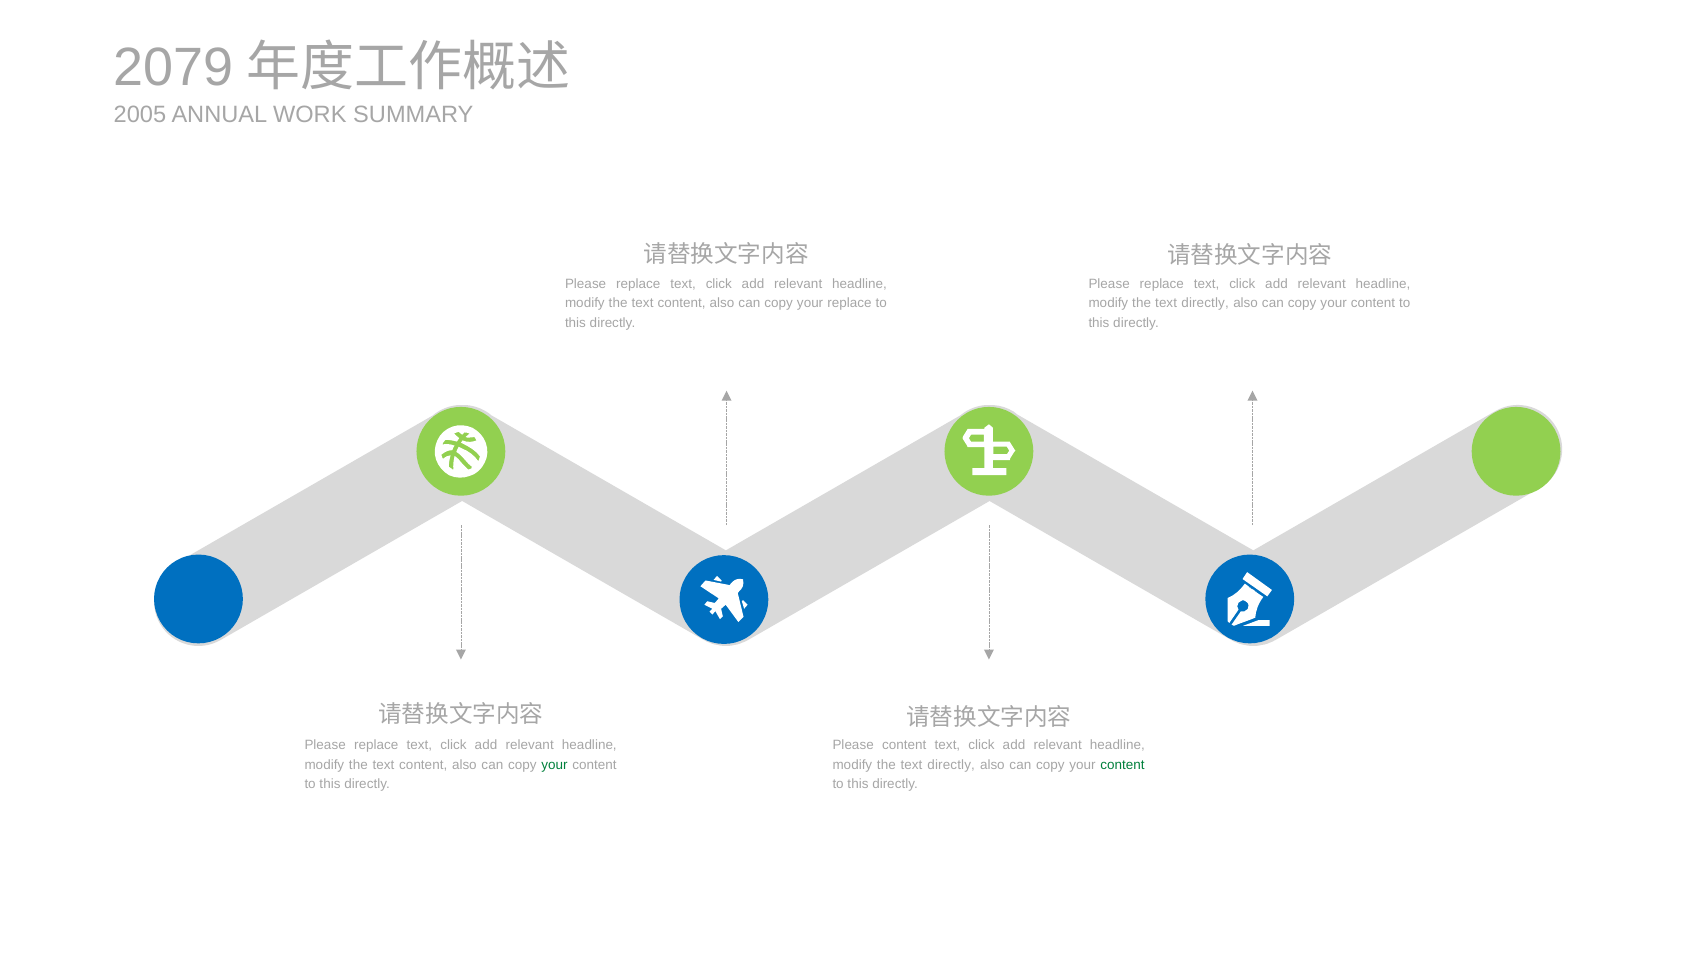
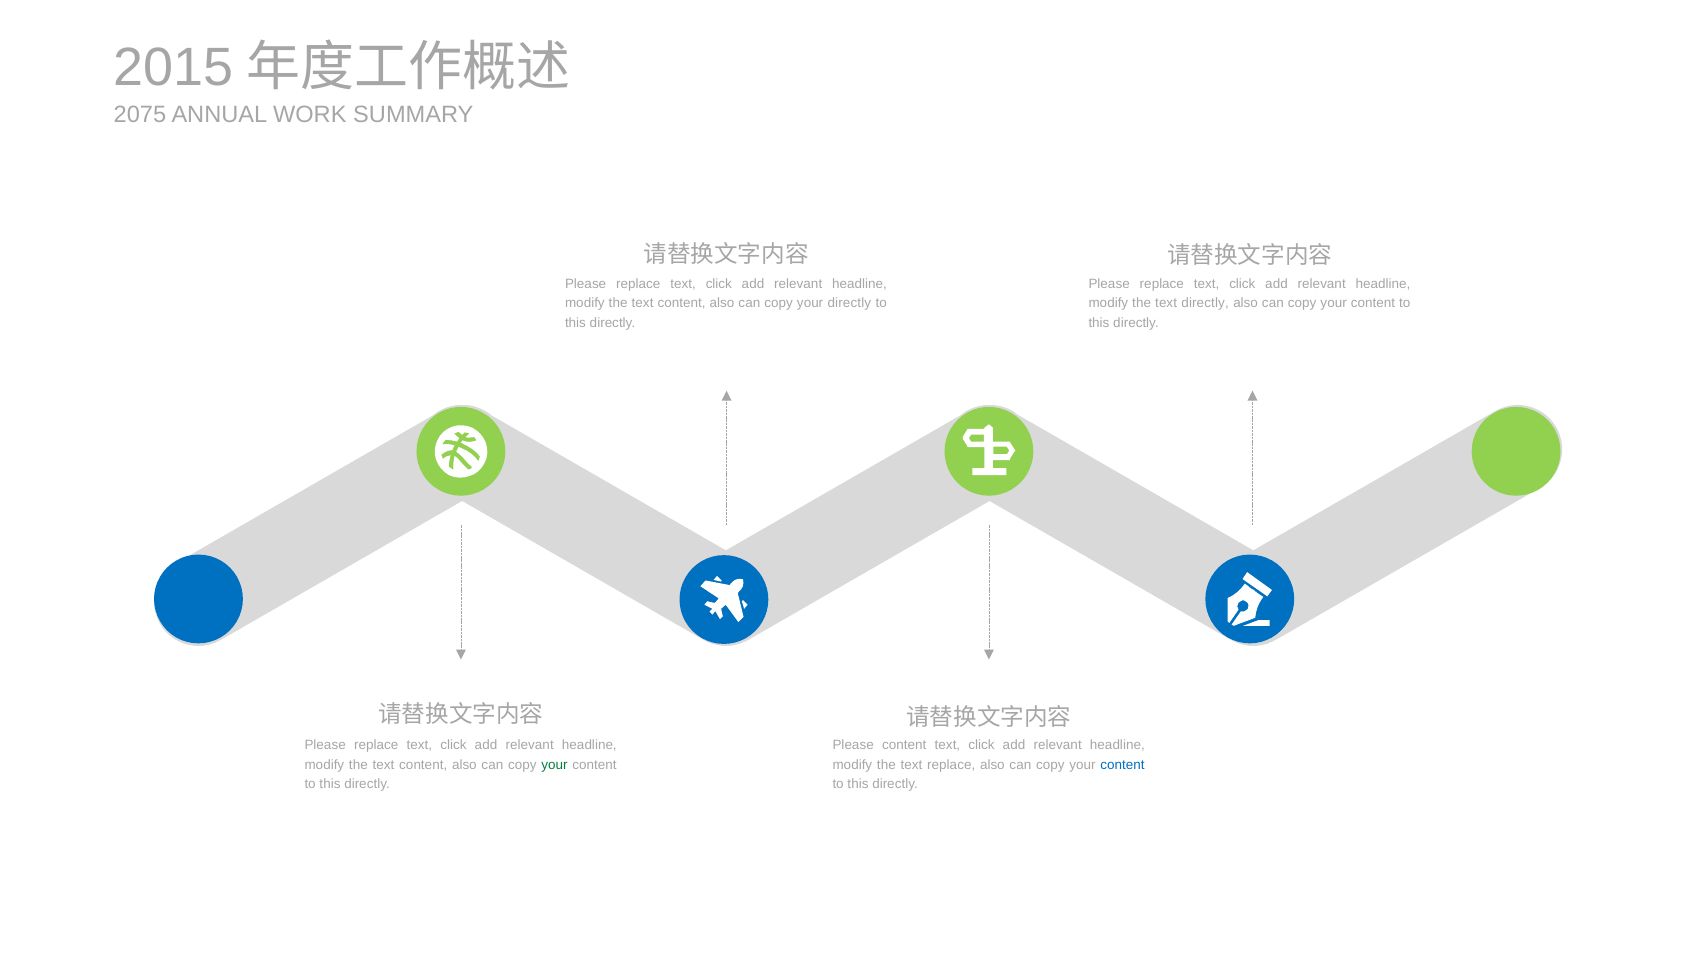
2079: 2079 -> 2015 (174, 67)
2005: 2005 -> 2075 (140, 114)
your replace: replace -> directly (849, 303)
directly: directly -> replace (951, 764)
content colour: green -> blue (1123, 764)
